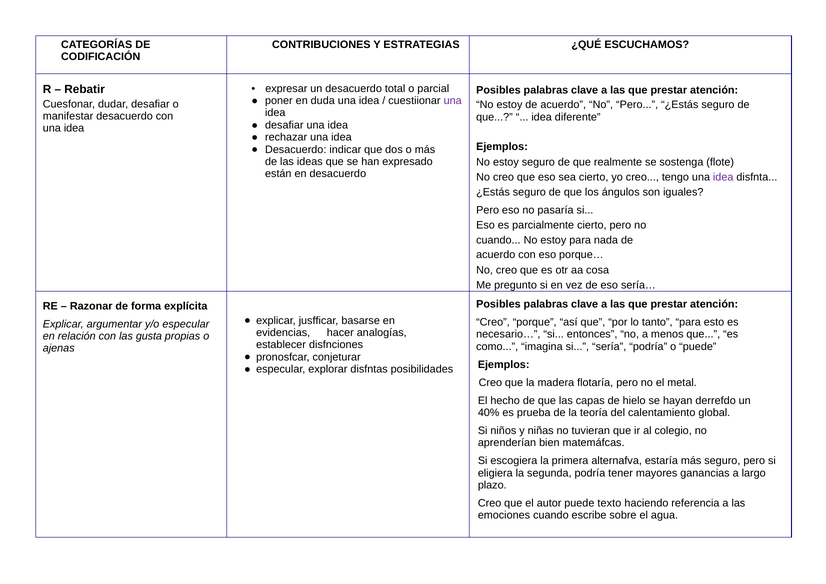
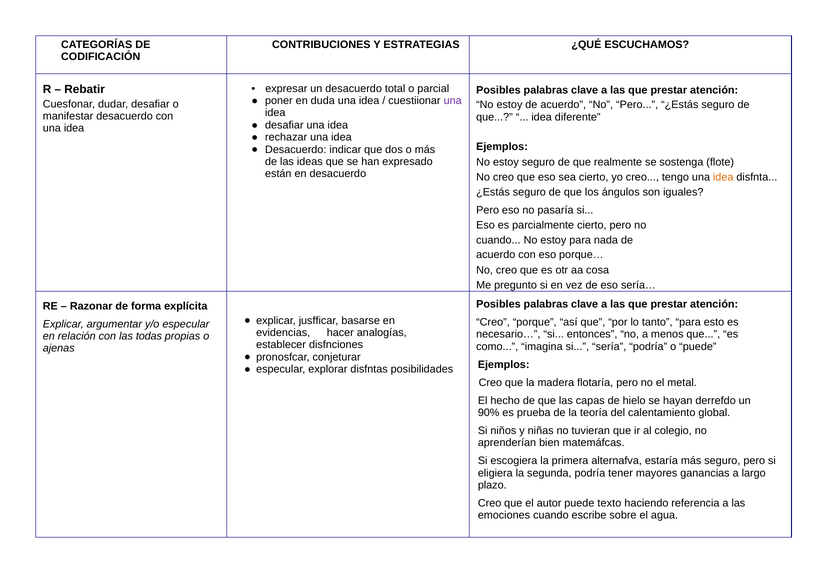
idea colour: purple -> orange (723, 177)
gusta: gusta -> todas (149, 336)
40%: 40% -> 90% (489, 413)
